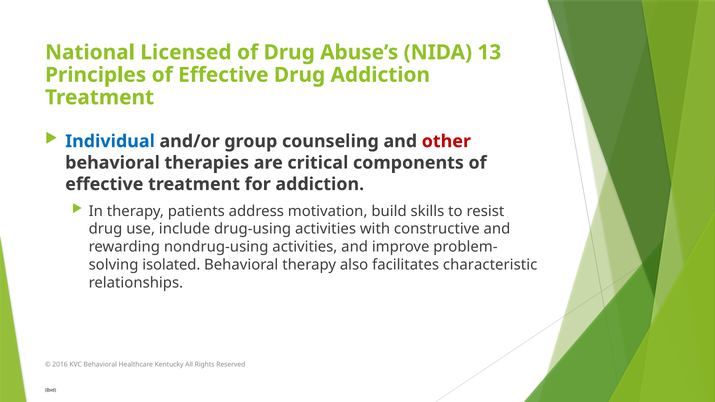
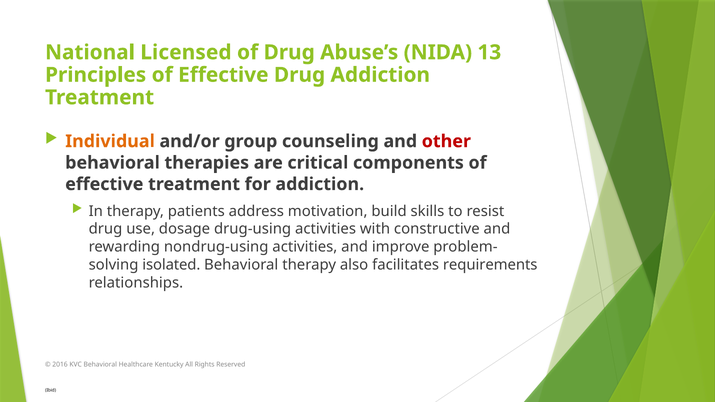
Individual colour: blue -> orange (110, 141)
include: include -> dosage (185, 229)
characteristic: characteristic -> requirements (490, 265)
